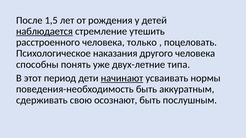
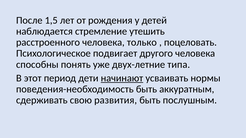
наблюдается underline: present -> none (44, 31)
наказания: наказания -> подвигает (115, 54)
осознают: осознают -> развития (116, 100)
